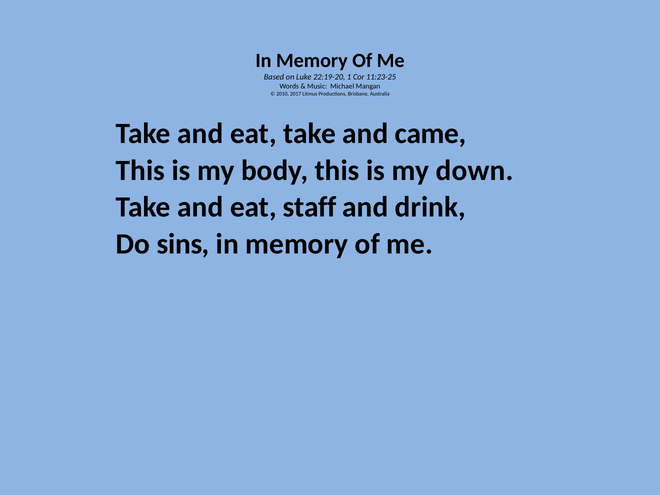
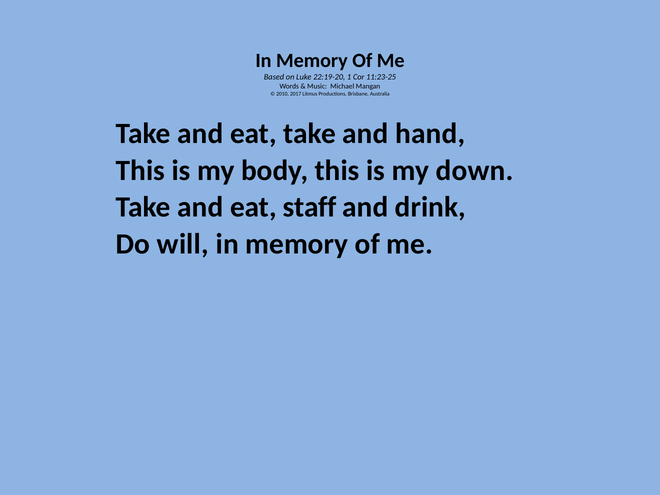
came: came -> hand (430, 134)
sins: sins -> will (183, 244)
